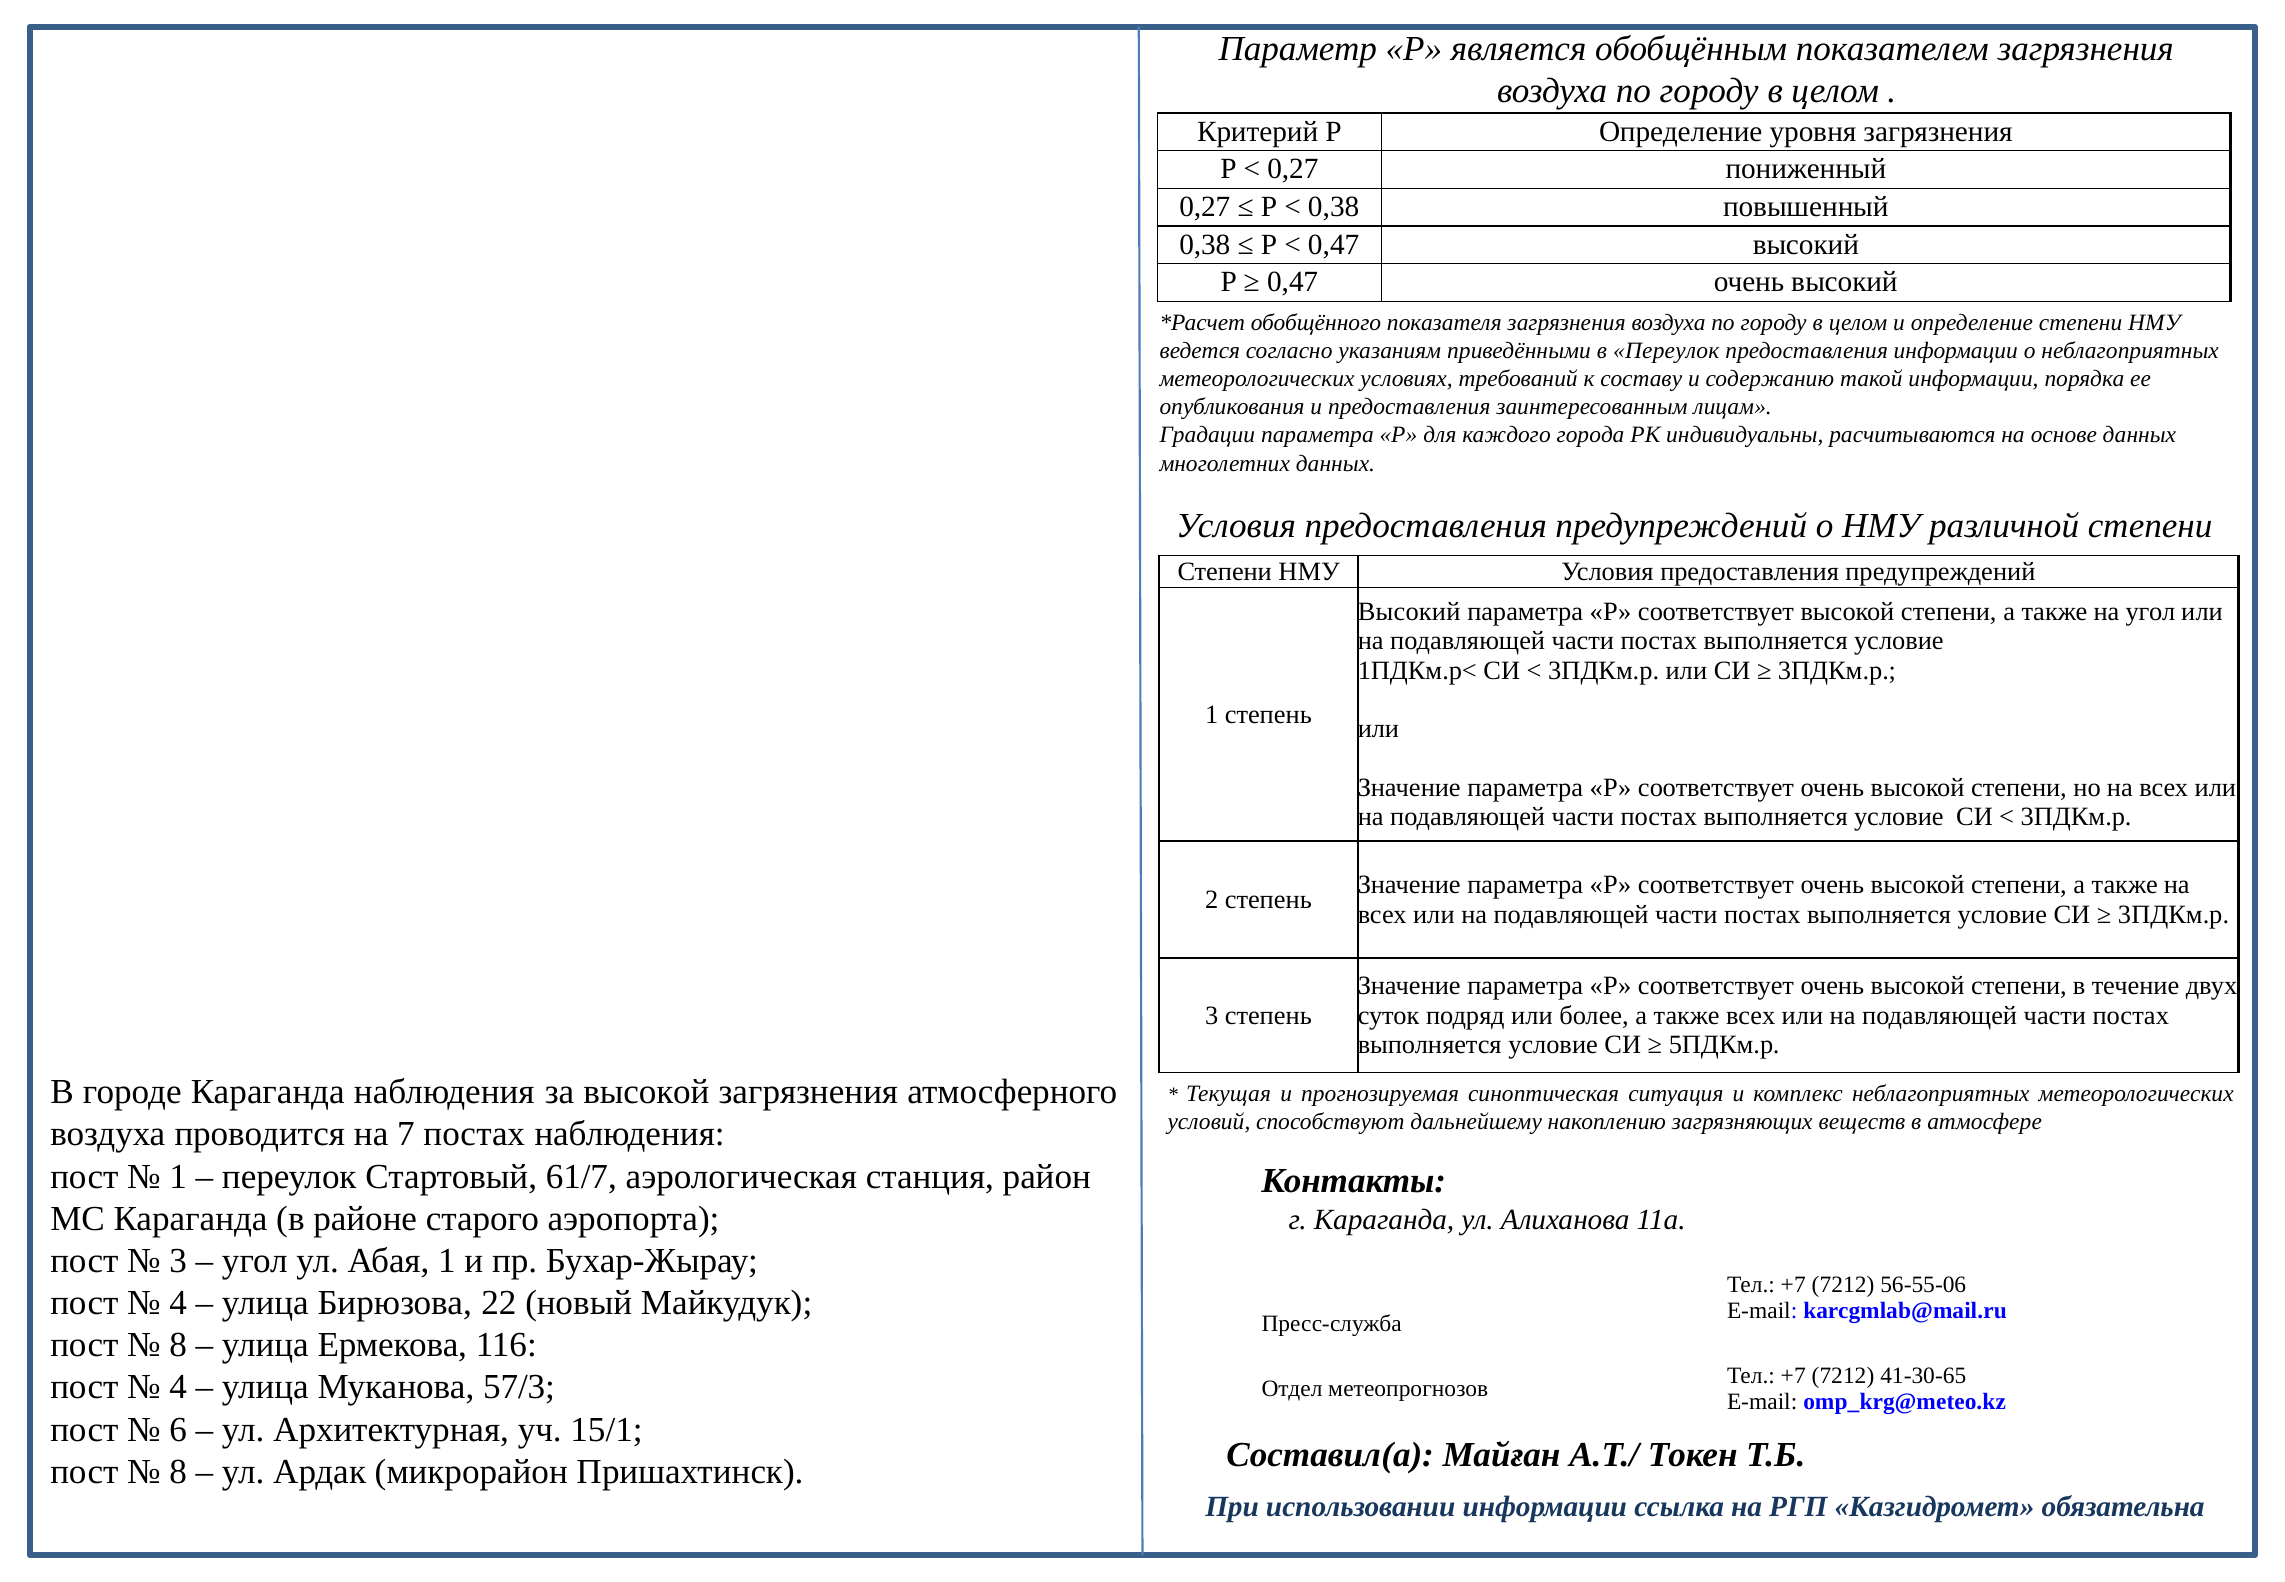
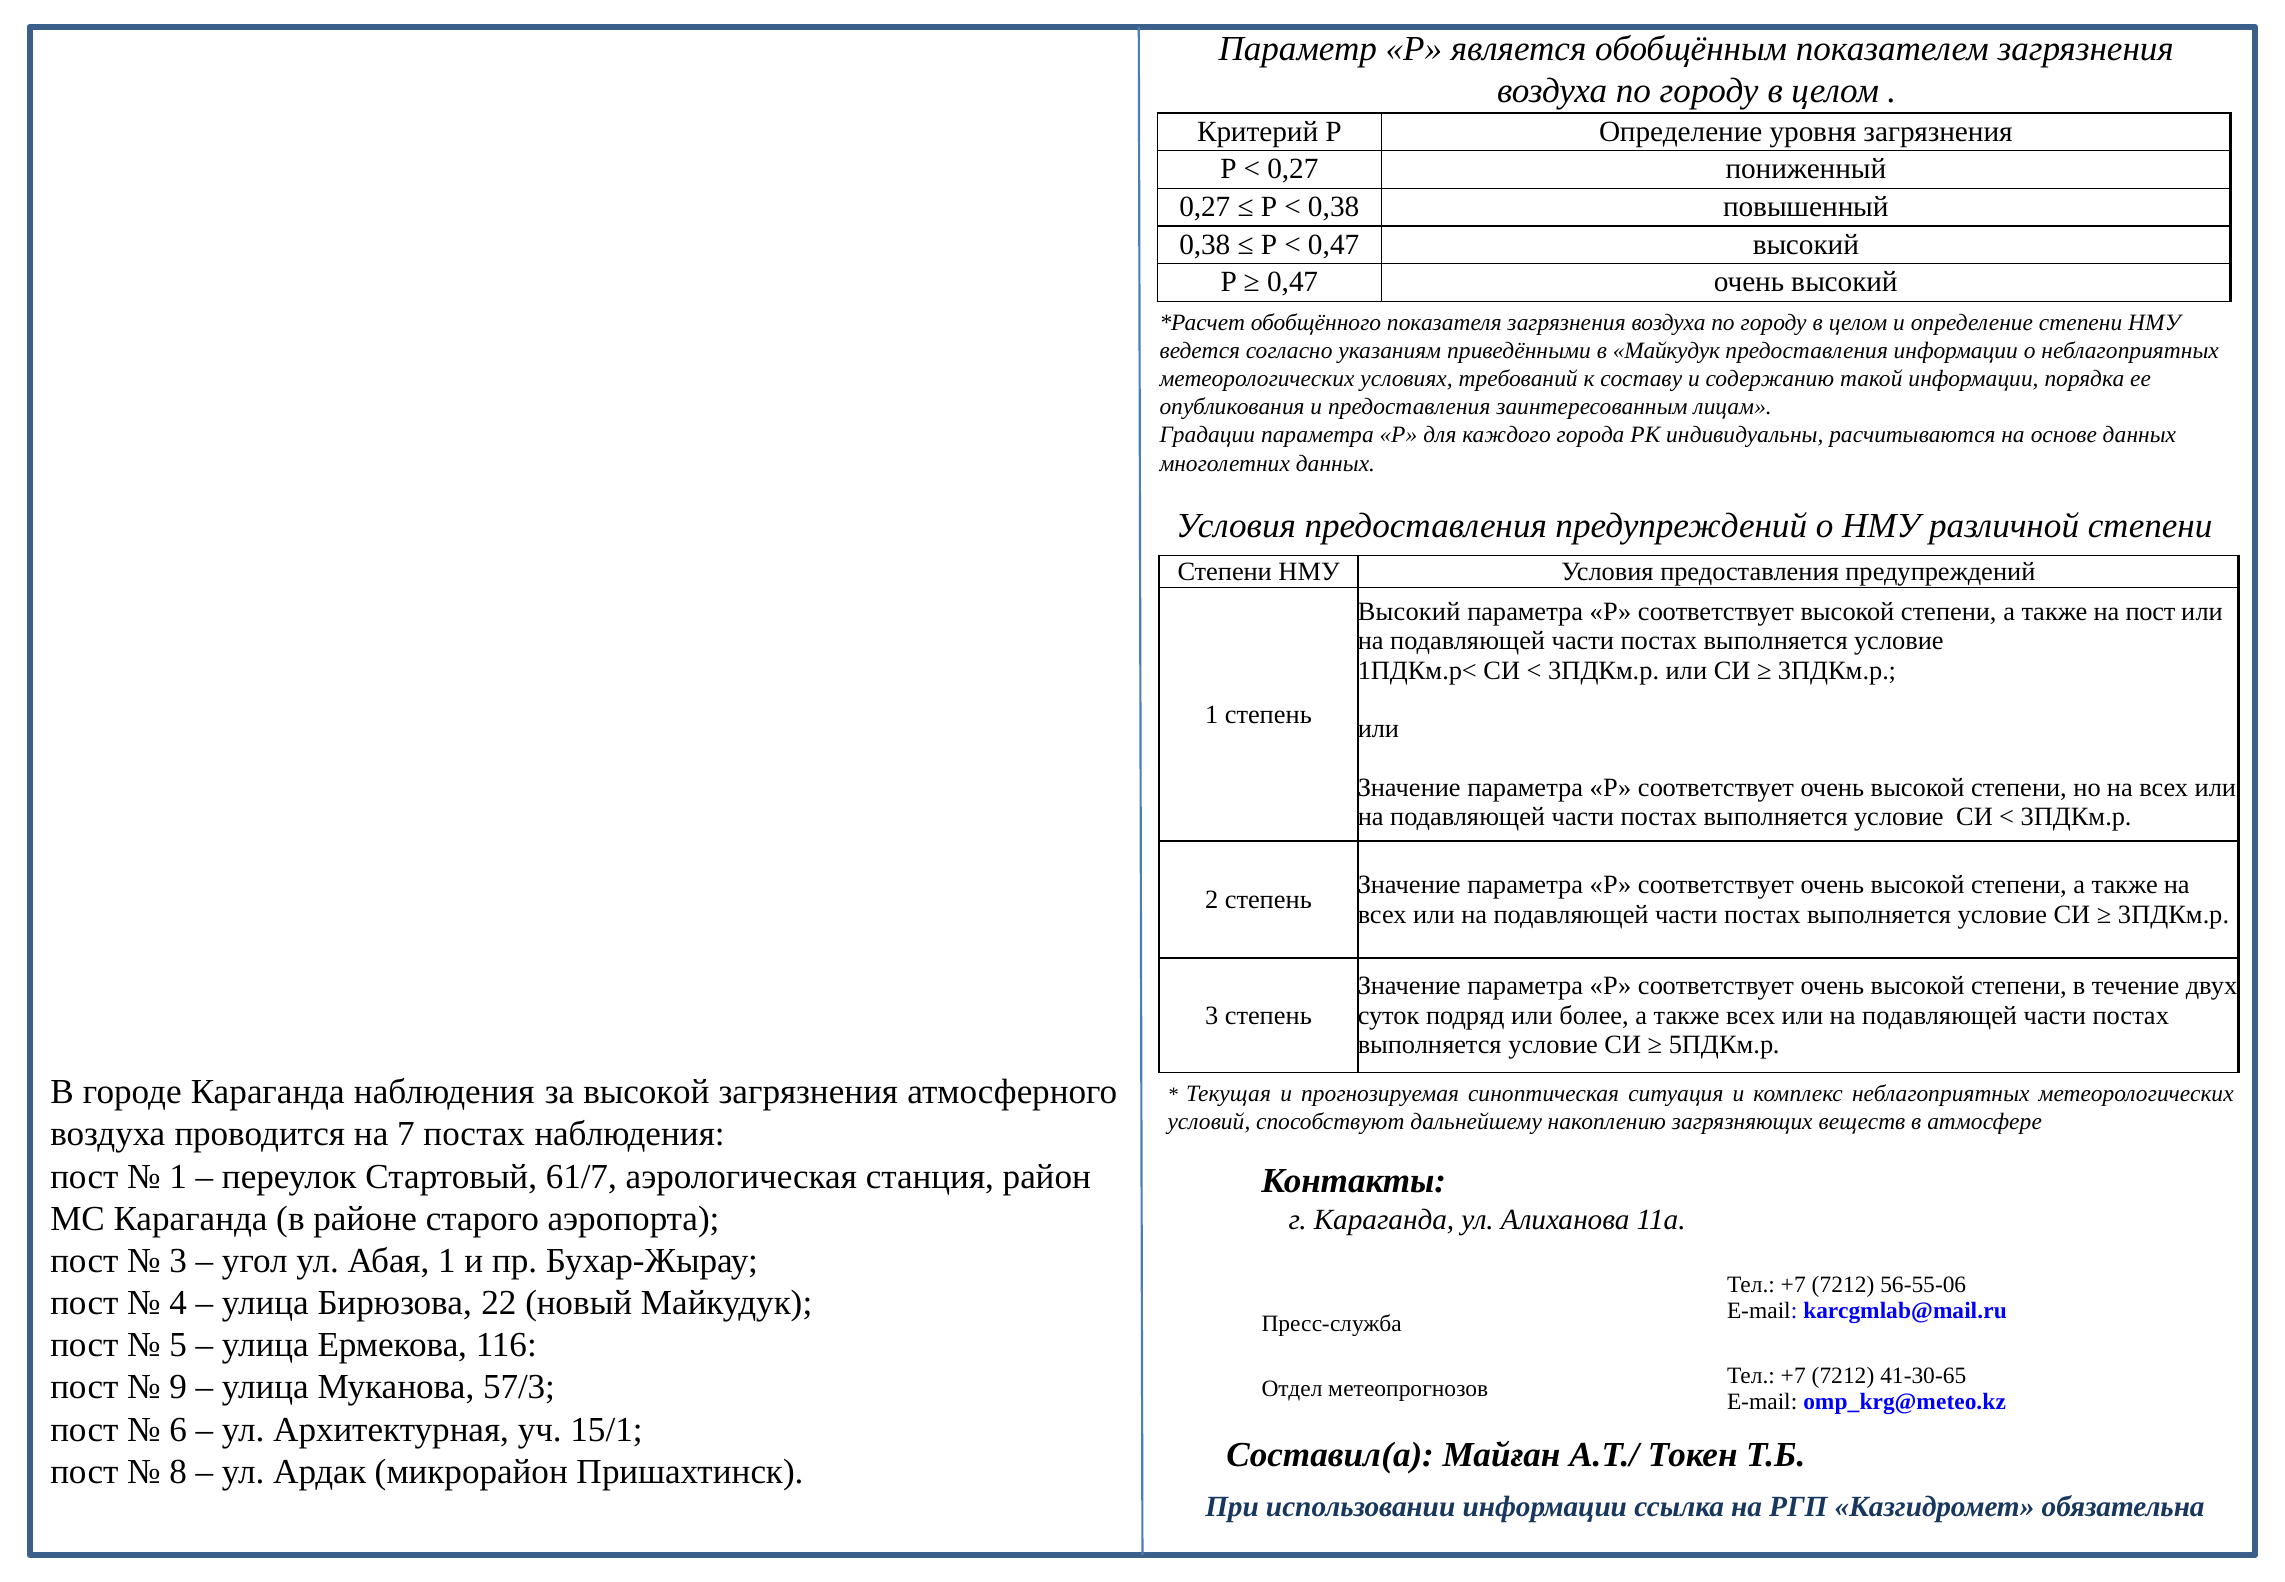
в Переулок: Переулок -> Майкудук (1666, 351)
на угол: угол -> пост (2150, 612)
8: 8 -> 5 (178, 1345)
4: 4 -> 9 (178, 1387)
